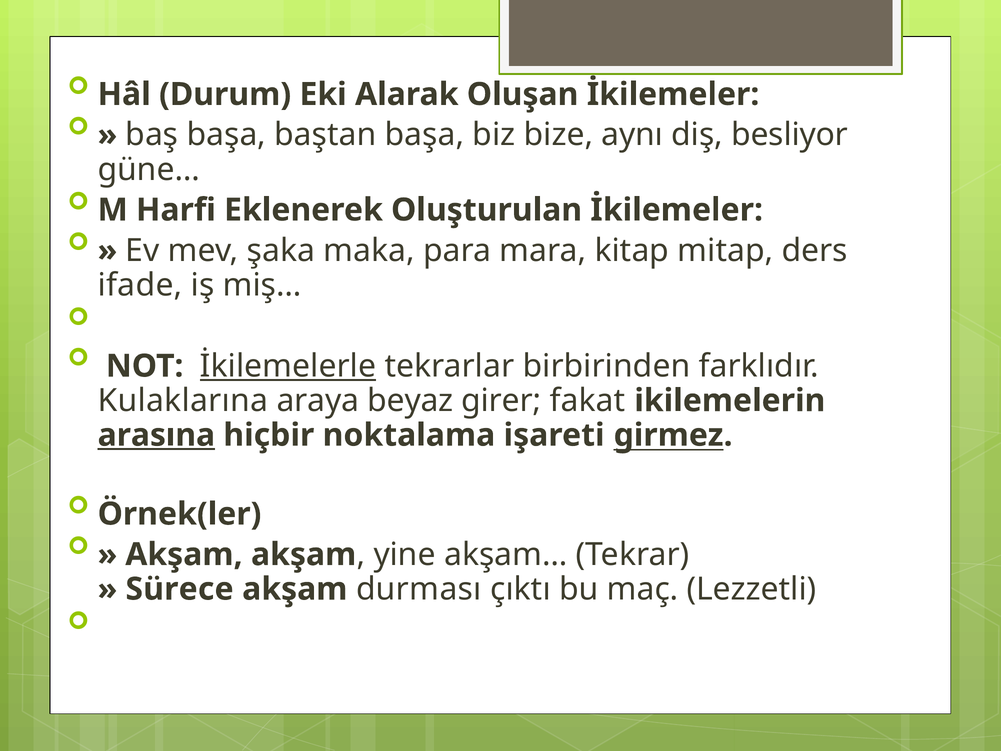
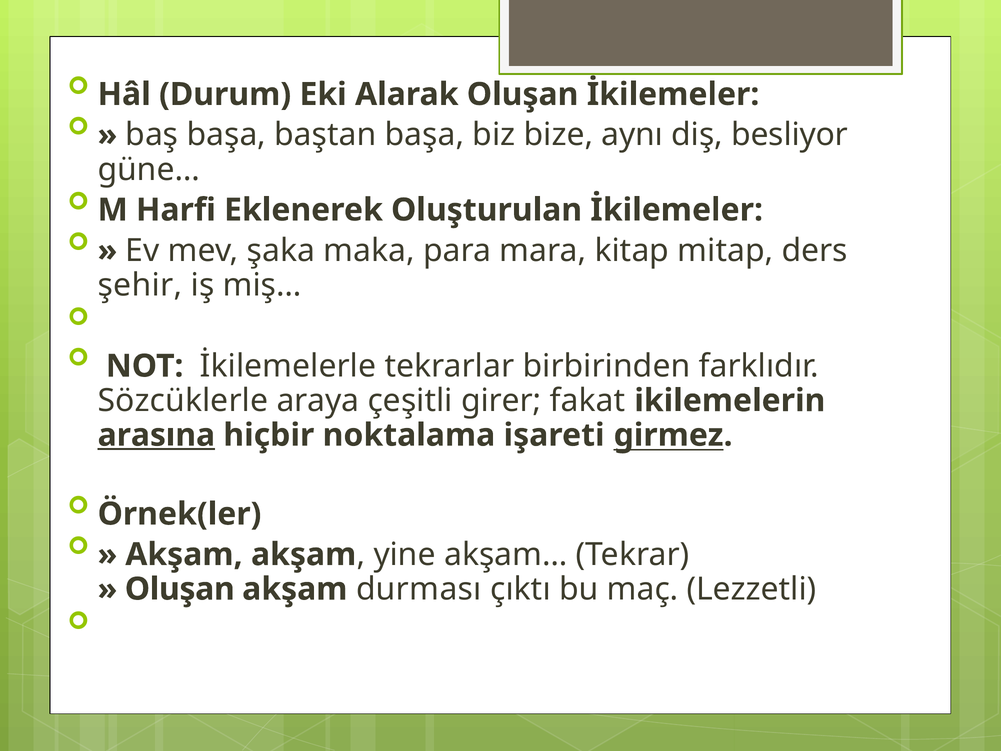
ifade: ifade -> şehir (140, 285)
İkilemelerle underline: present -> none (288, 366)
Kulaklarına: Kulaklarına -> Sözcüklerle (183, 400)
beyaz: beyaz -> çeşitli (410, 400)
Sürece: Sürece -> Oluşan (180, 589)
